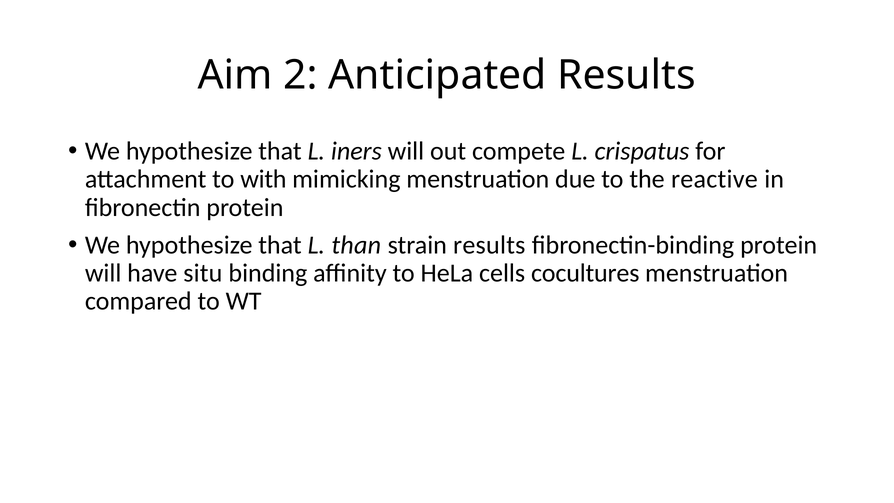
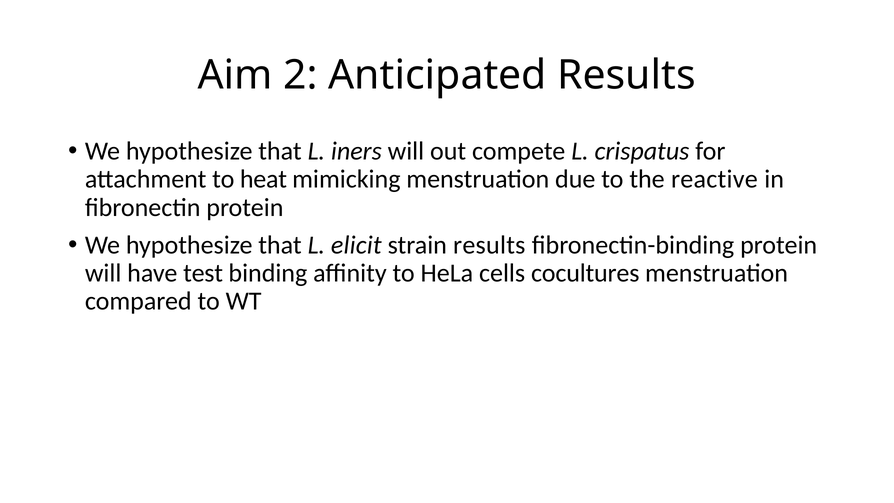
with: with -> heat (263, 179)
than: than -> elicit (356, 245)
situ: situ -> test (203, 273)
